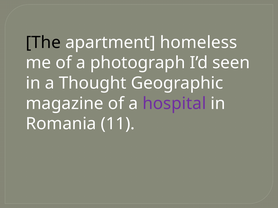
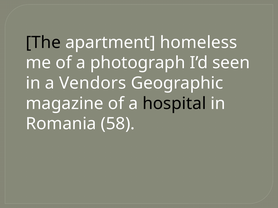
Thought: Thought -> Vendors (93, 83)
hospital colour: purple -> black (174, 104)
11: 11 -> 58 (118, 124)
